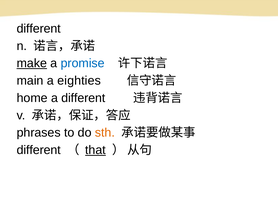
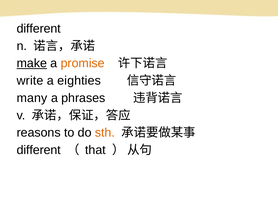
promise colour: blue -> orange (83, 63)
main: main -> write (30, 80)
home: home -> many (32, 98)
a different: different -> phrases (83, 98)
phrases: phrases -> reasons (39, 132)
that underline: present -> none (95, 150)
